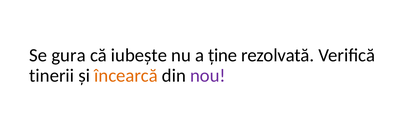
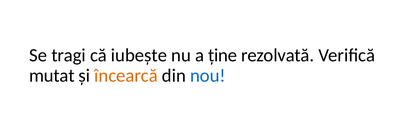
gura: gura -> tragi (69, 55)
tinerii: tinerii -> mutat (52, 76)
nou colour: purple -> blue (208, 76)
